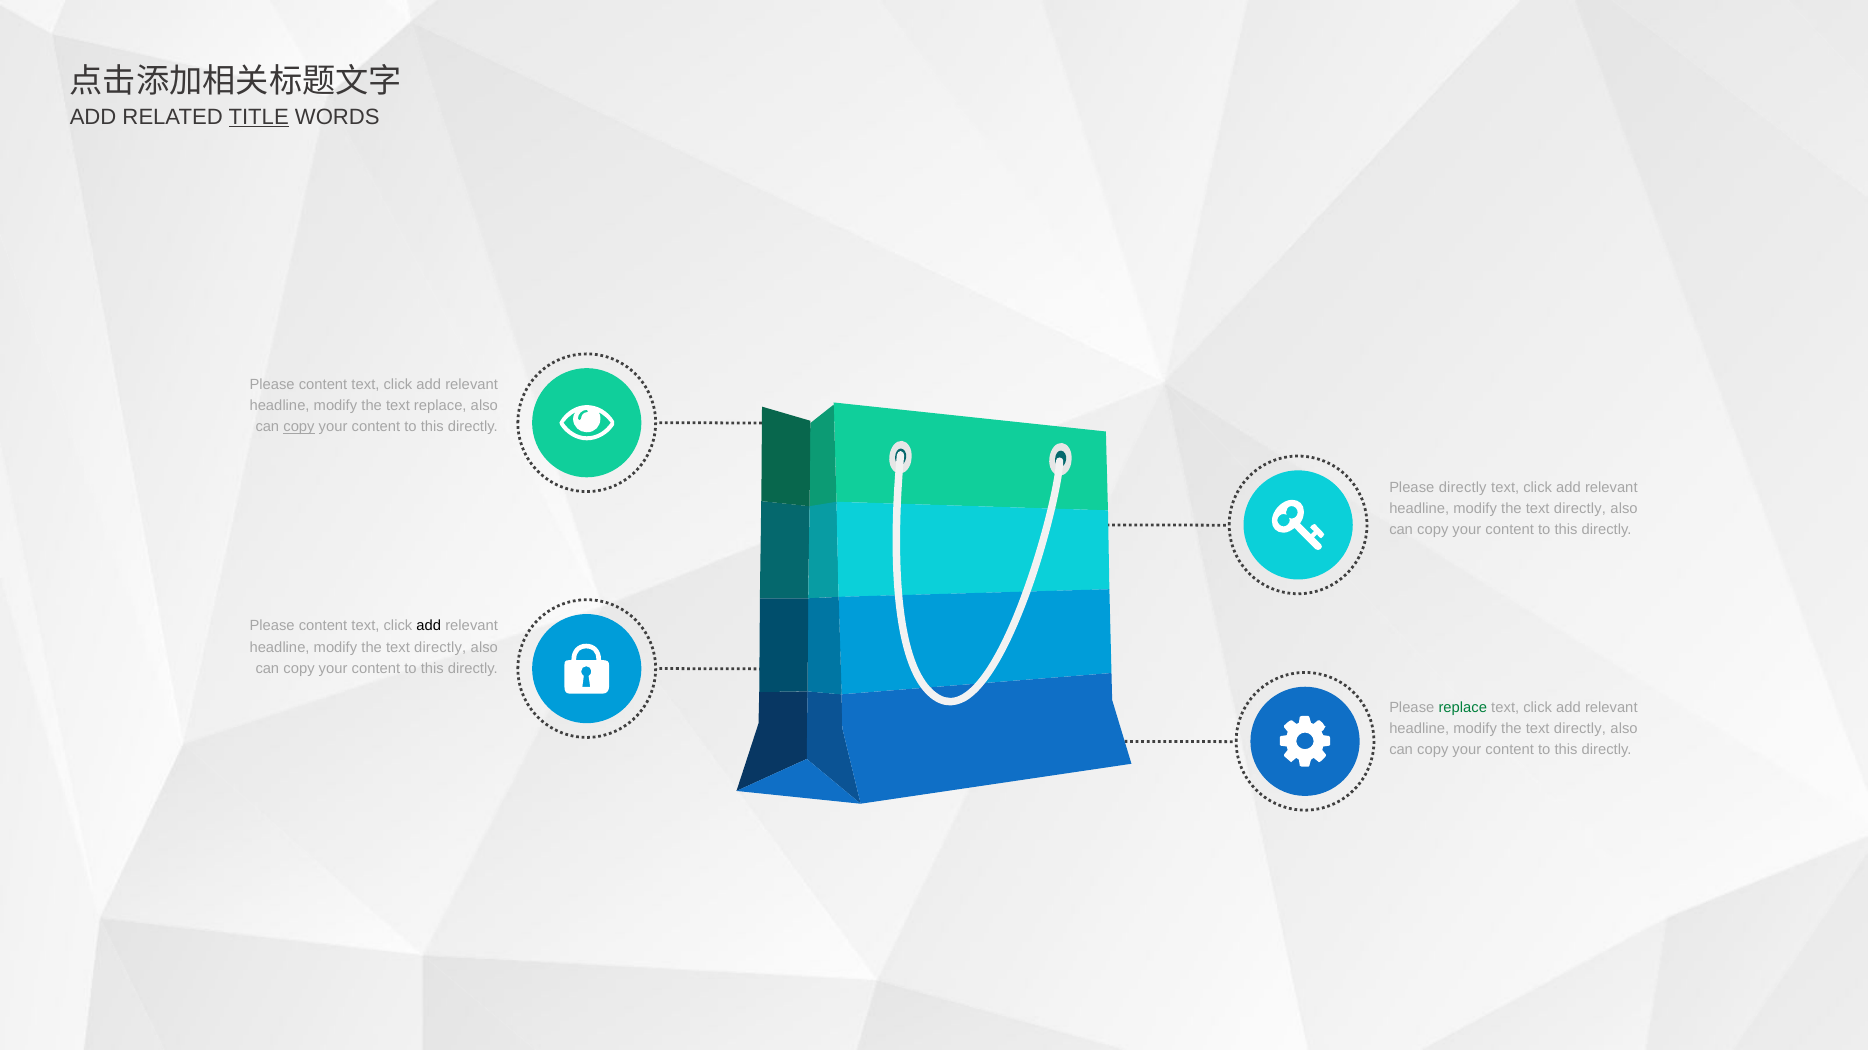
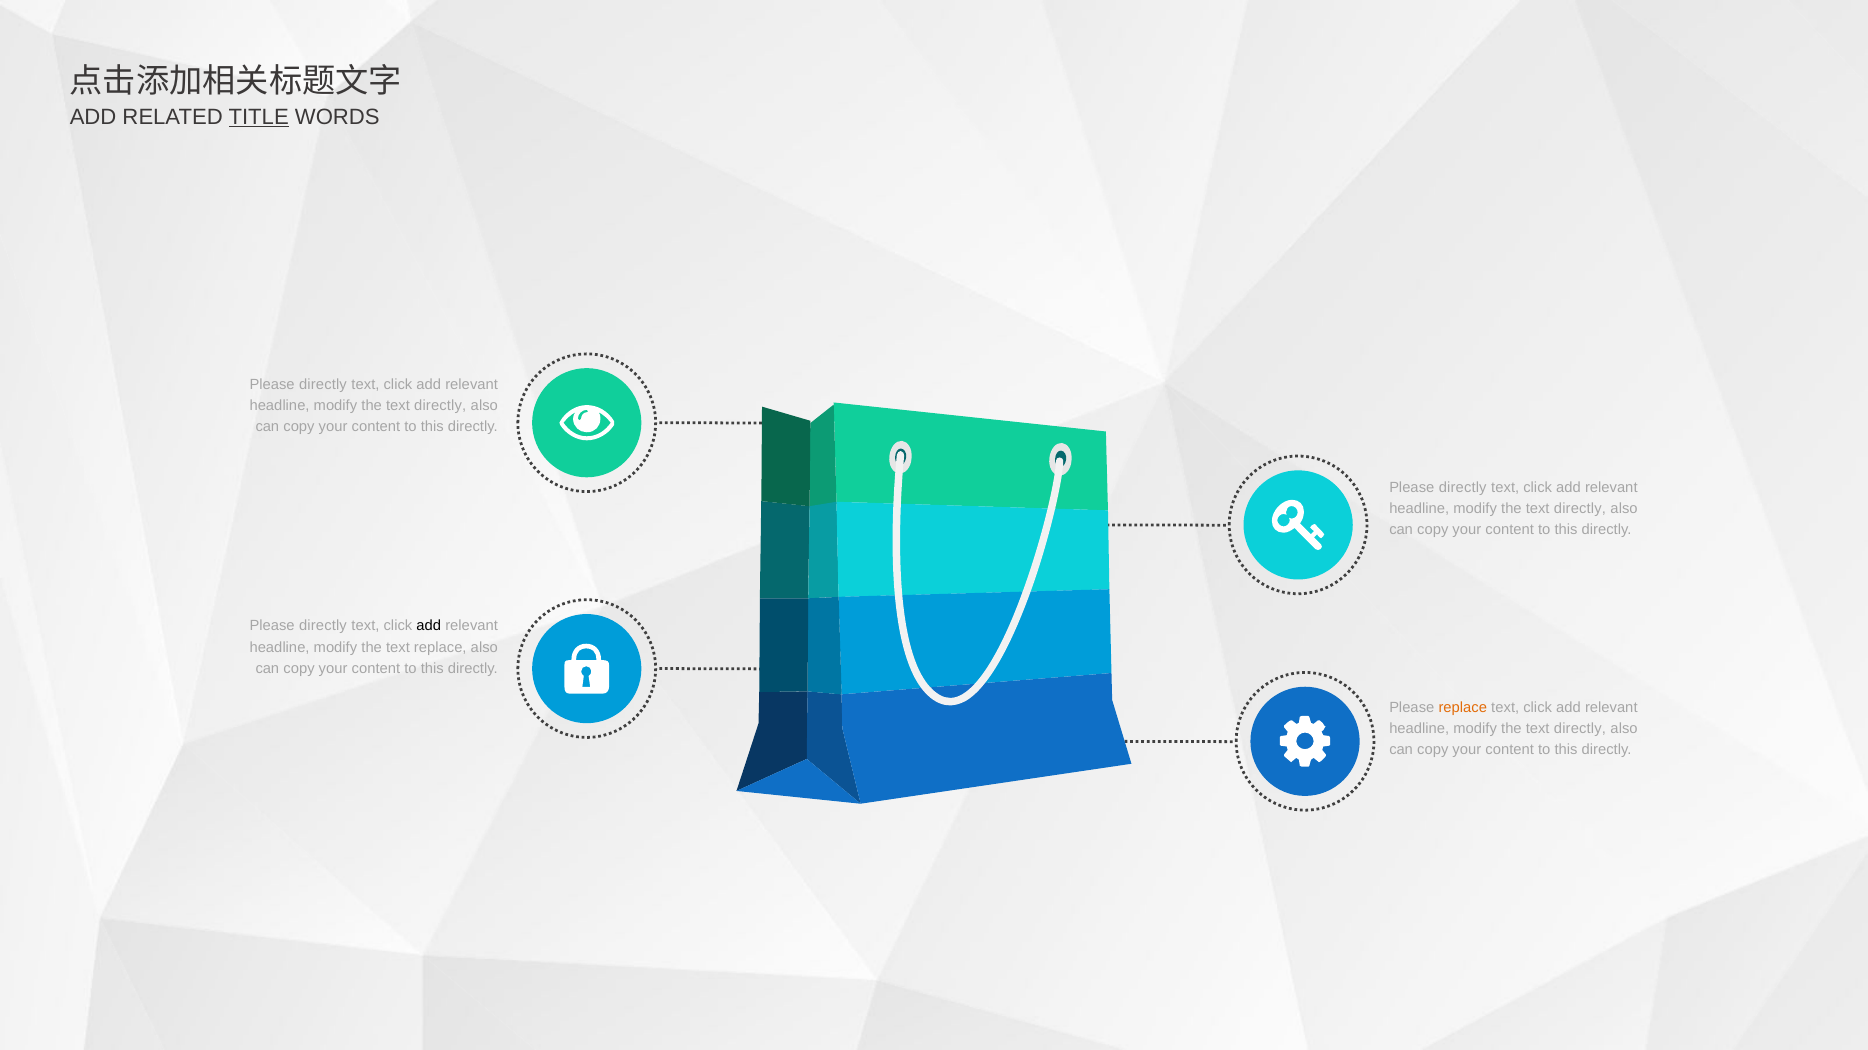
content: content -> directly (323, 385)
replace: replace -> directly (440, 406)
copy underline: present -> none (299, 427)
content: content -> directly (323, 626)
directly: directly -> replace (440, 648)
replace colour: green -> orange (1463, 708)
